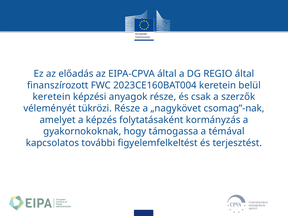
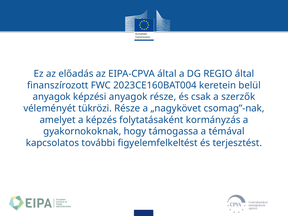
keretein: keretein -> anyagok (52, 97)
